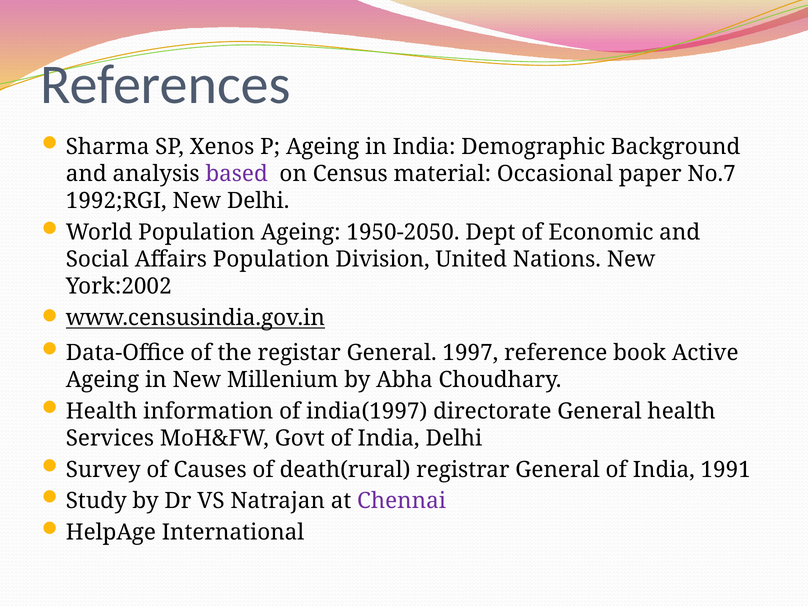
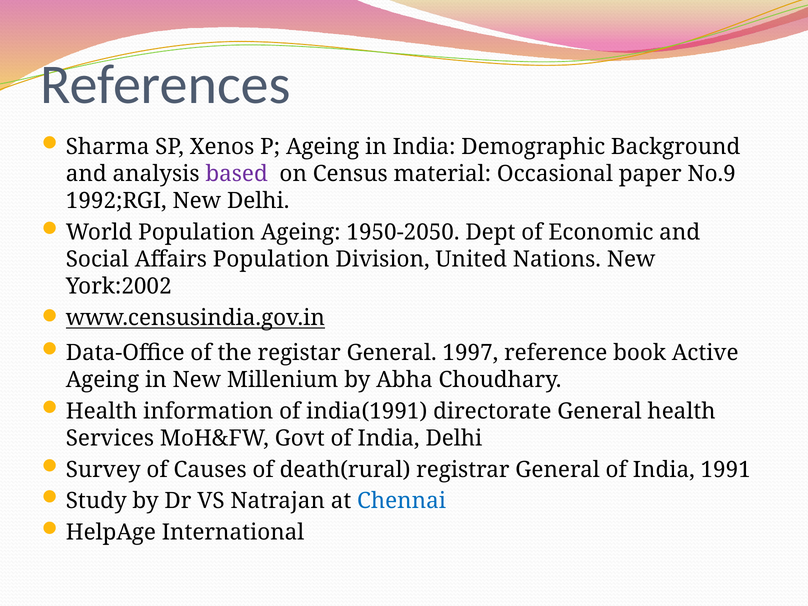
No.7: No.7 -> No.9 (712, 174)
india(1997: india(1997 -> india(1991 (367, 411)
Chennai colour: purple -> blue (402, 501)
